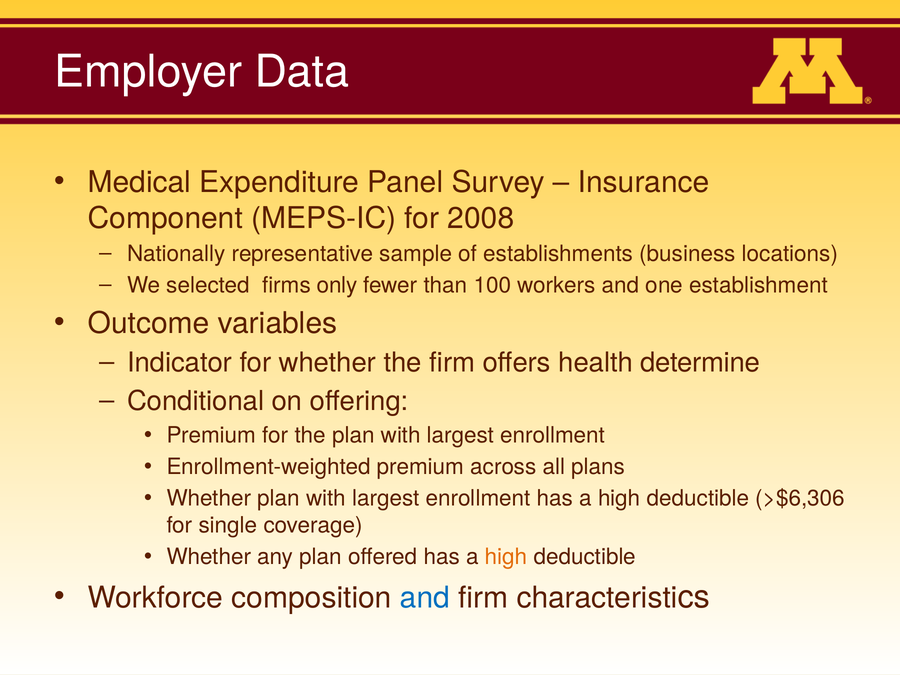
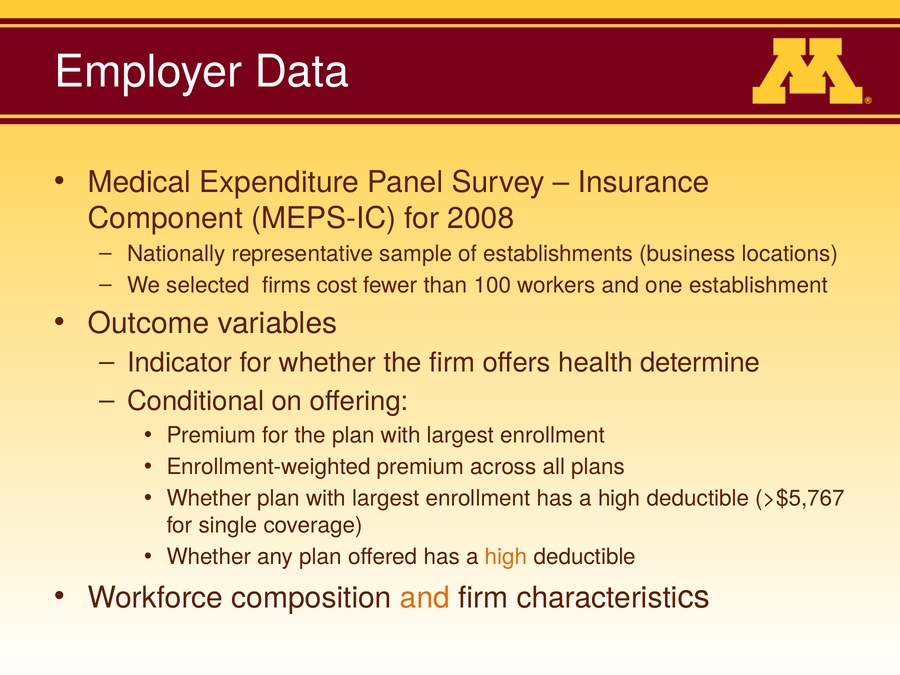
only: only -> cost (337, 285)
>$6,306: >$6,306 -> >$5,767 (800, 499)
and colour: blue -> orange (425, 598)
